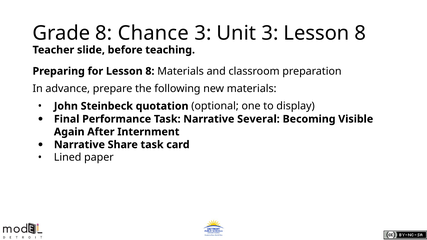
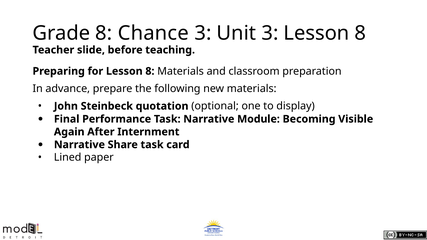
Several: Several -> Module (258, 119)
